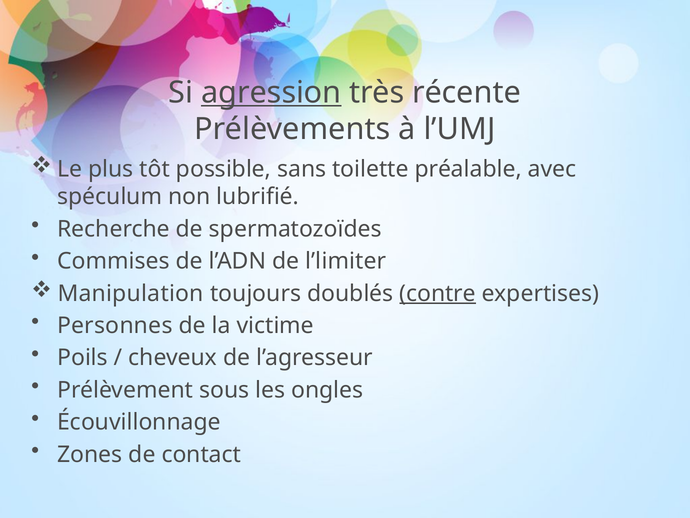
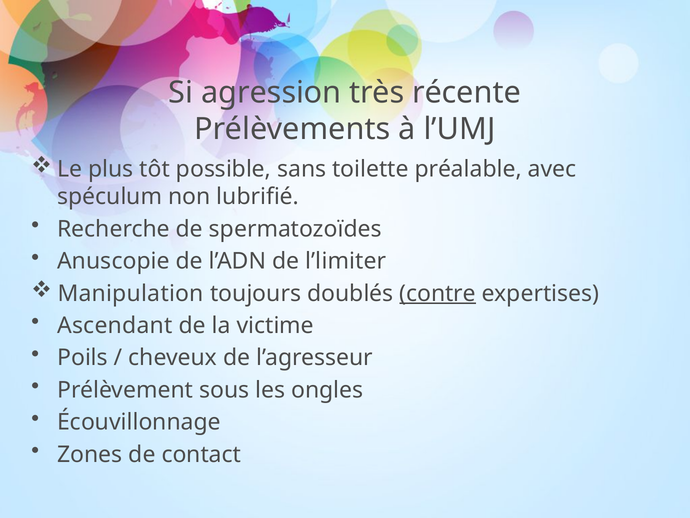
agression underline: present -> none (271, 92)
Commises: Commises -> Anuscopie (113, 261)
Personnes: Personnes -> Ascendant (115, 325)
